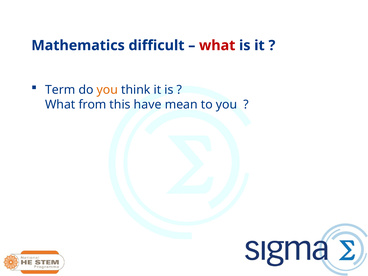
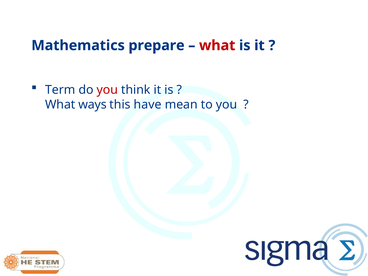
difficult: difficult -> prepare (157, 45)
you colour: orange -> red (107, 90)
from: from -> ways (92, 105)
